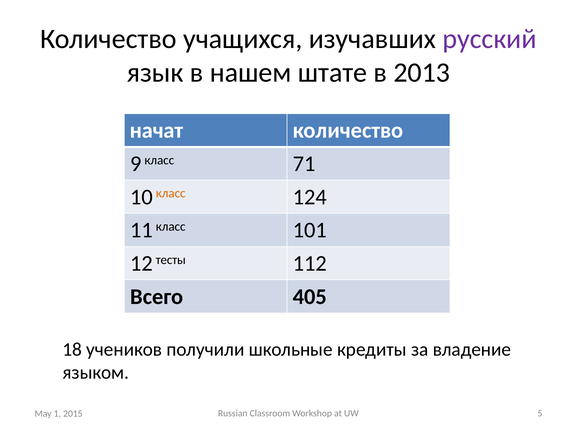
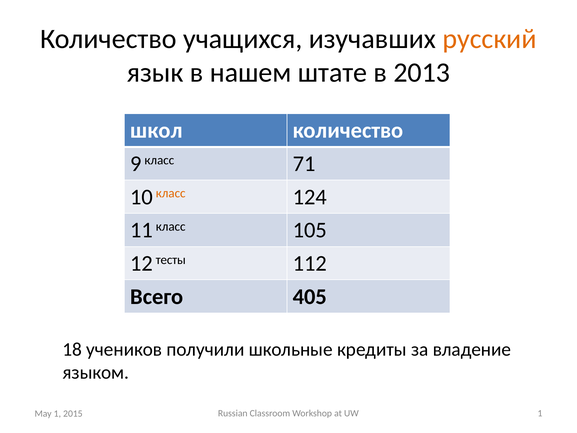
русский colour: purple -> orange (489, 39)
начат: начат -> школ (156, 130)
101: 101 -> 105 (310, 230)
UW 5: 5 -> 1 (540, 413)
